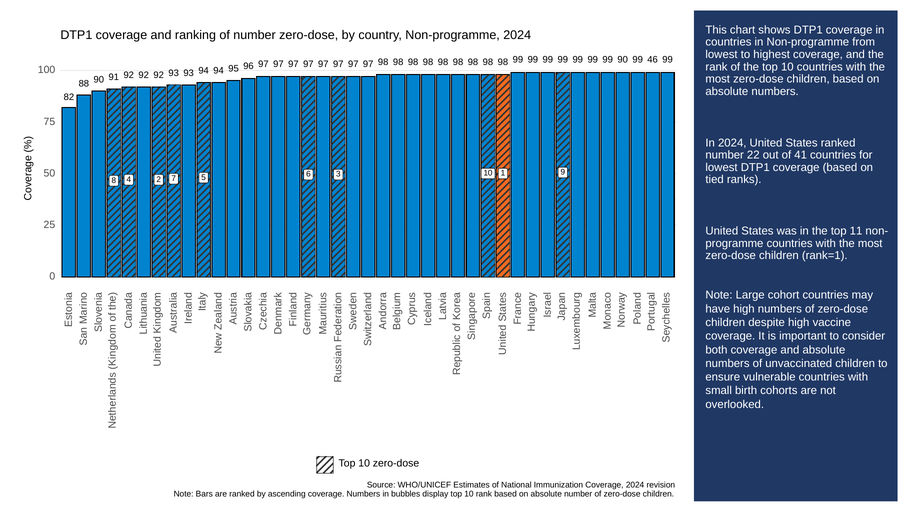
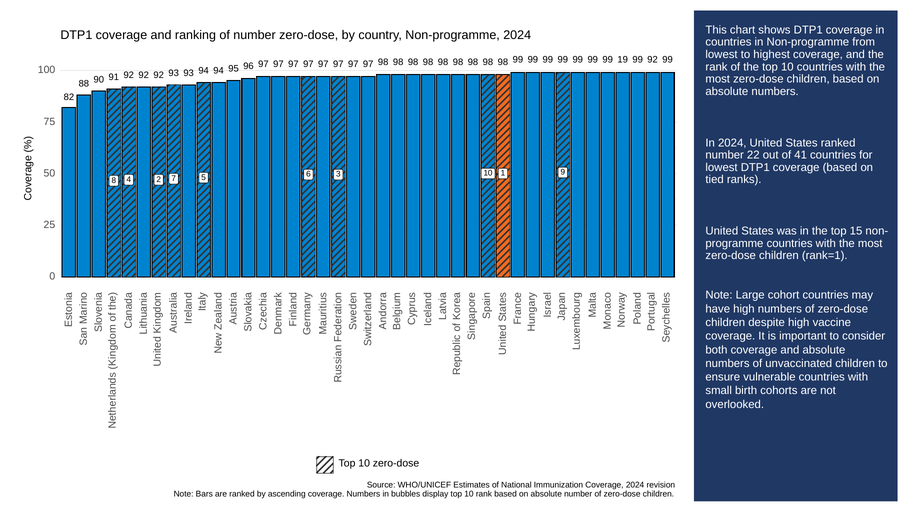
99 90: 90 -> 19 (623, 60)
99 46: 46 -> 92 (653, 60)
11: 11 -> 15 (856, 231)
